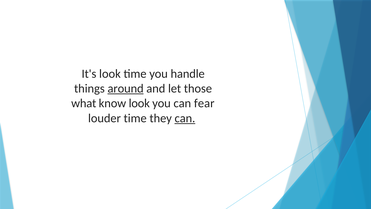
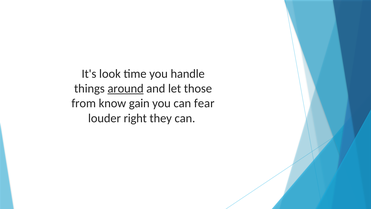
what: what -> from (84, 103)
know look: look -> gain (139, 103)
louder time: time -> right (135, 118)
can underline: present -> none (185, 118)
